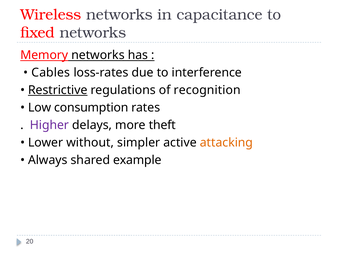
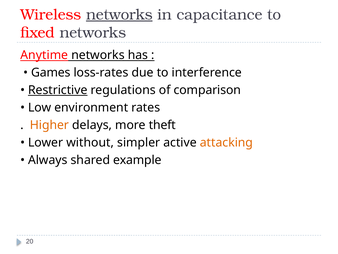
networks underline: none -> present (119, 15)
Memory: Memory -> Anytime (44, 55)
Cables: Cables -> Games (51, 72)
recognition: recognition -> comparison (207, 90)
consumption: consumption -> environment (91, 107)
Higher colour: purple -> orange (49, 125)
